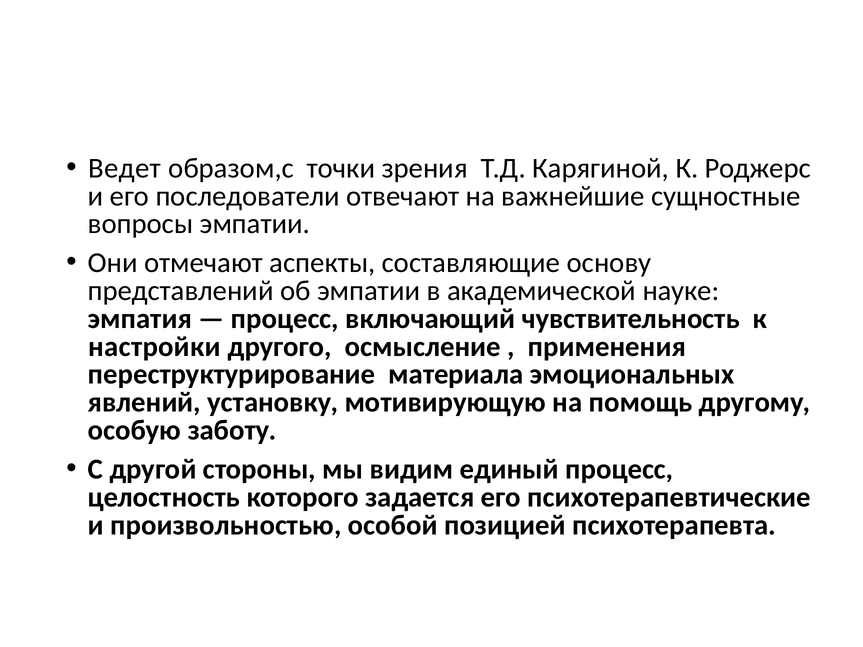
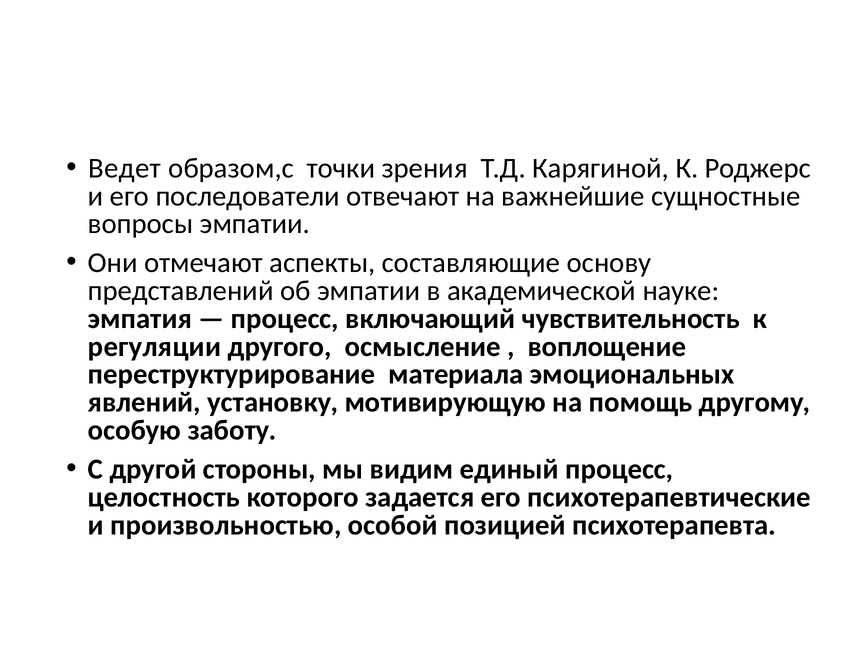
настройки: настройки -> регуляции (155, 347)
применения: применения -> воплощение (607, 347)
